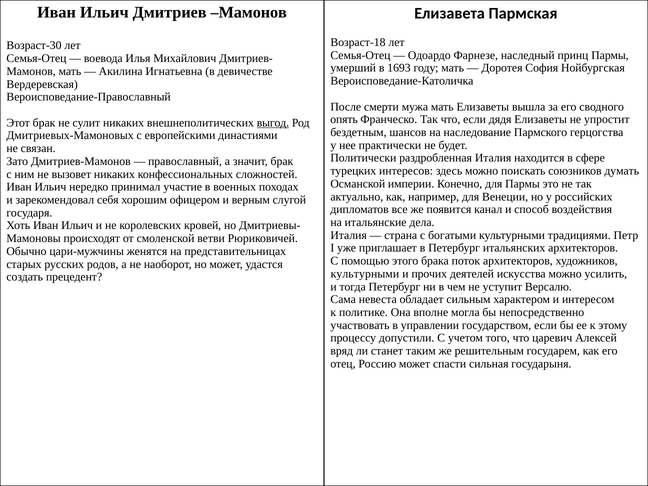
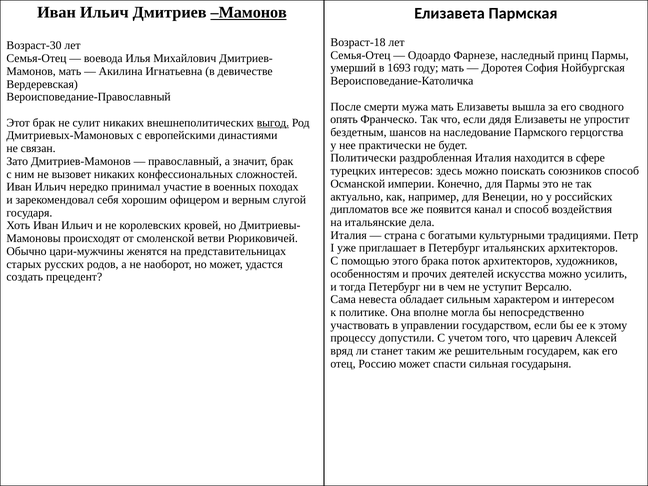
Мамонов underline: none -> present (249, 12)
союзников думать: думать -> способ (622, 171)
культурными: культурными -> особенностям (365, 274)
